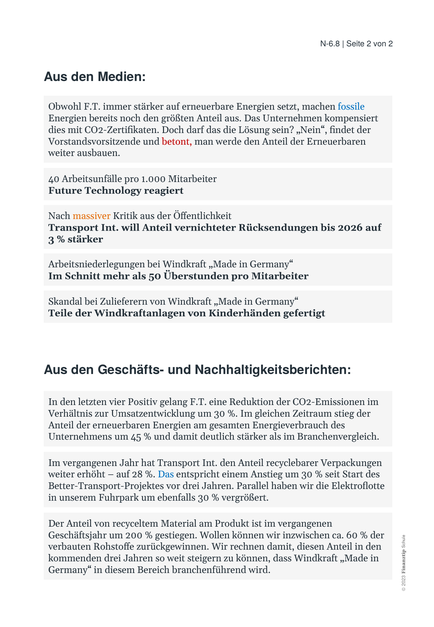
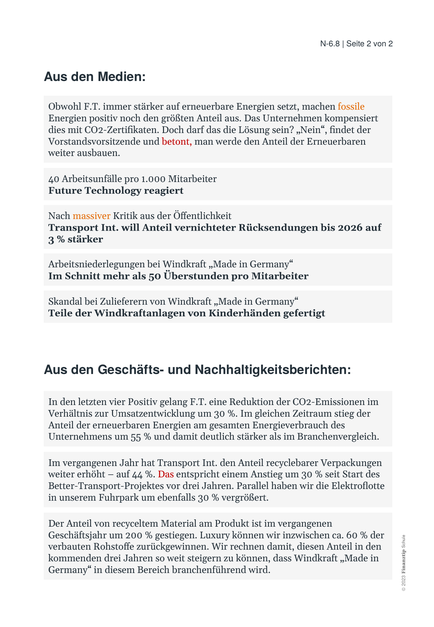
fossile colour: blue -> orange (351, 107)
Energien bereits: bereits -> positiv (103, 118)
45: 45 -> 55 (136, 437)
28: 28 -> 44 (137, 474)
Das colour: blue -> red (166, 474)
Wollen: Wollen -> Luxury (215, 535)
